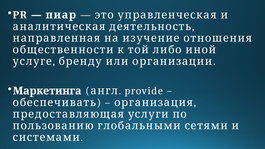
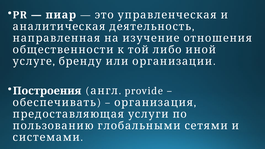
Маркетинга: Маркетинга -> Построения (47, 91)
